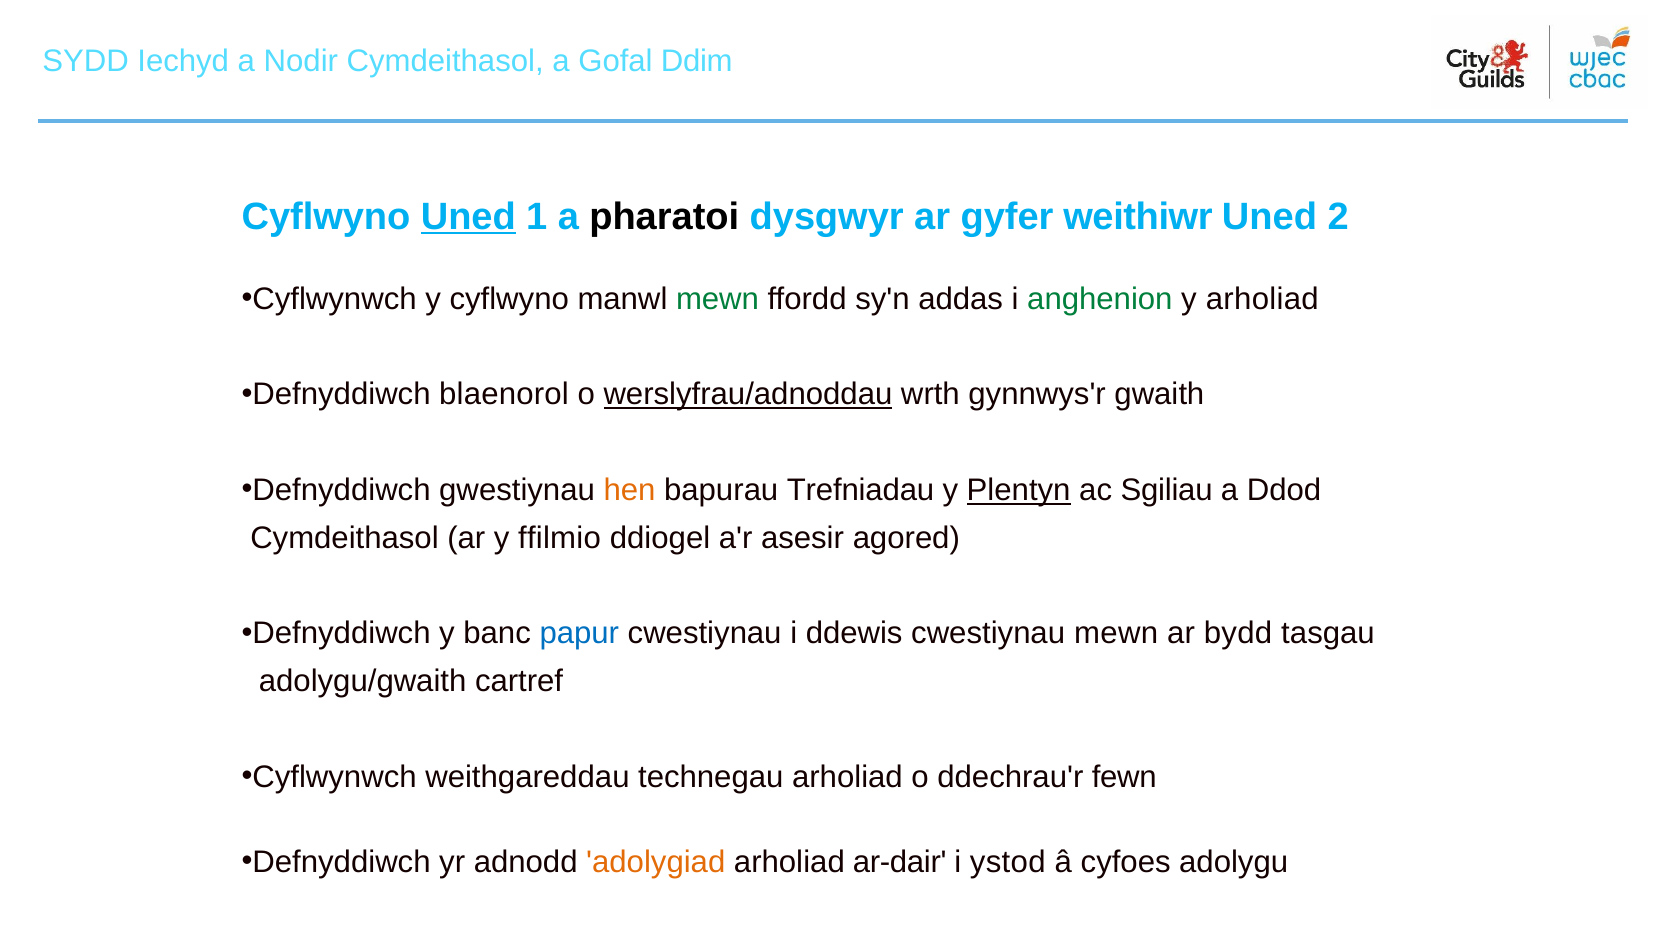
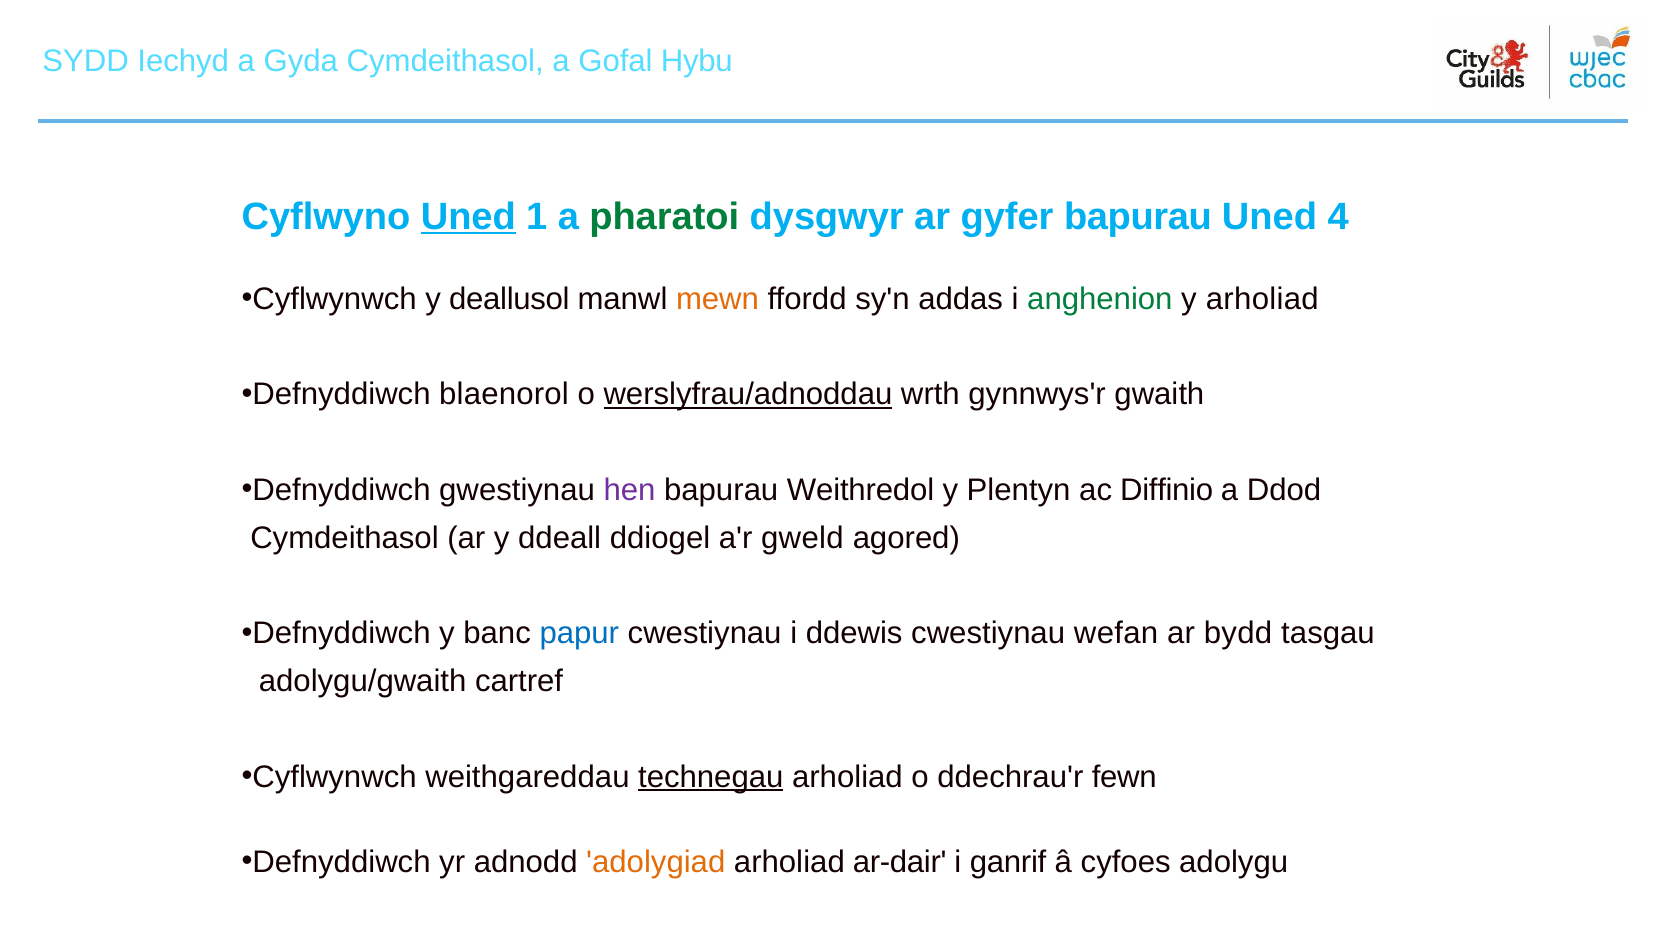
Nodir: Nodir -> Gyda (301, 61)
Ddim: Ddim -> Hybu (697, 61)
pharatoi colour: black -> green (664, 217)
gyfer weithiwr: weithiwr -> bapurau (1138, 217)
2: 2 -> 4 (1338, 217)
y cyflwyno: cyflwyno -> deallusol (509, 299)
mewn colour: green -> orange (718, 299)
hen colour: orange -> purple (629, 490)
Trefniadau: Trefniadau -> Weithredol (861, 490)
Plentyn underline: present -> none (1019, 490)
Sgiliau: Sgiliau -> Diffinio (1167, 490)
ffilmio: ffilmio -> ddeall (560, 538)
asesir: asesir -> gweld (802, 538)
cwestiynau mewn: mewn -> wefan (1116, 634)
technegau underline: none -> present (711, 777)
ystod: ystod -> ganrif (1008, 862)
